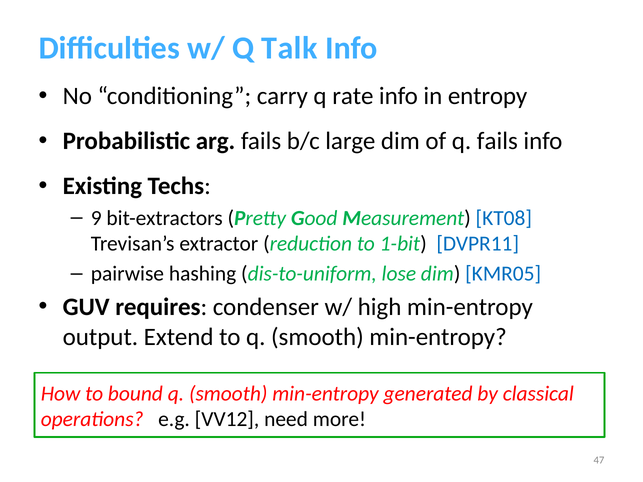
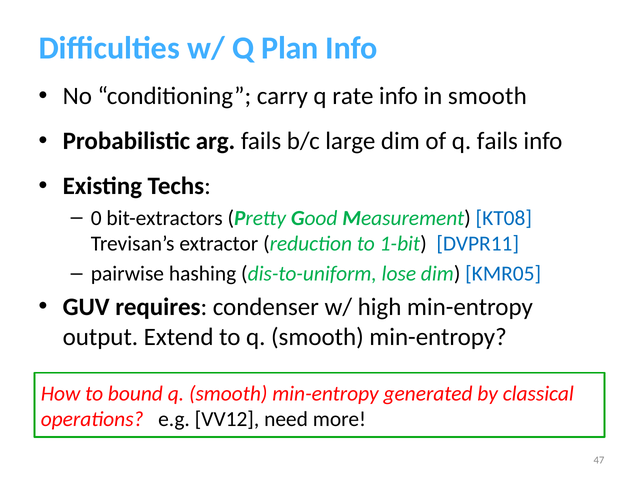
Talk: Talk -> Plan (290, 48)
in entropy: entropy -> smooth (487, 96)
9: 9 -> 0 (96, 218)
